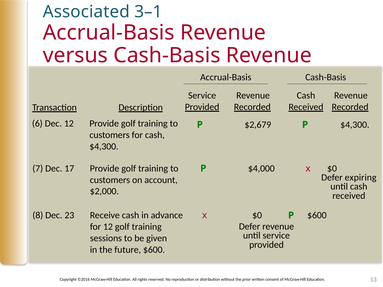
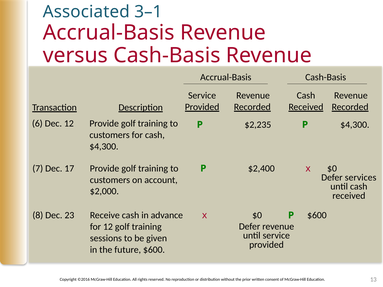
$2,679: $2,679 -> $2,235 (258, 125)
$4,000: $4,000 -> $2,400 (261, 169)
expiring: expiring -> services (361, 178)
